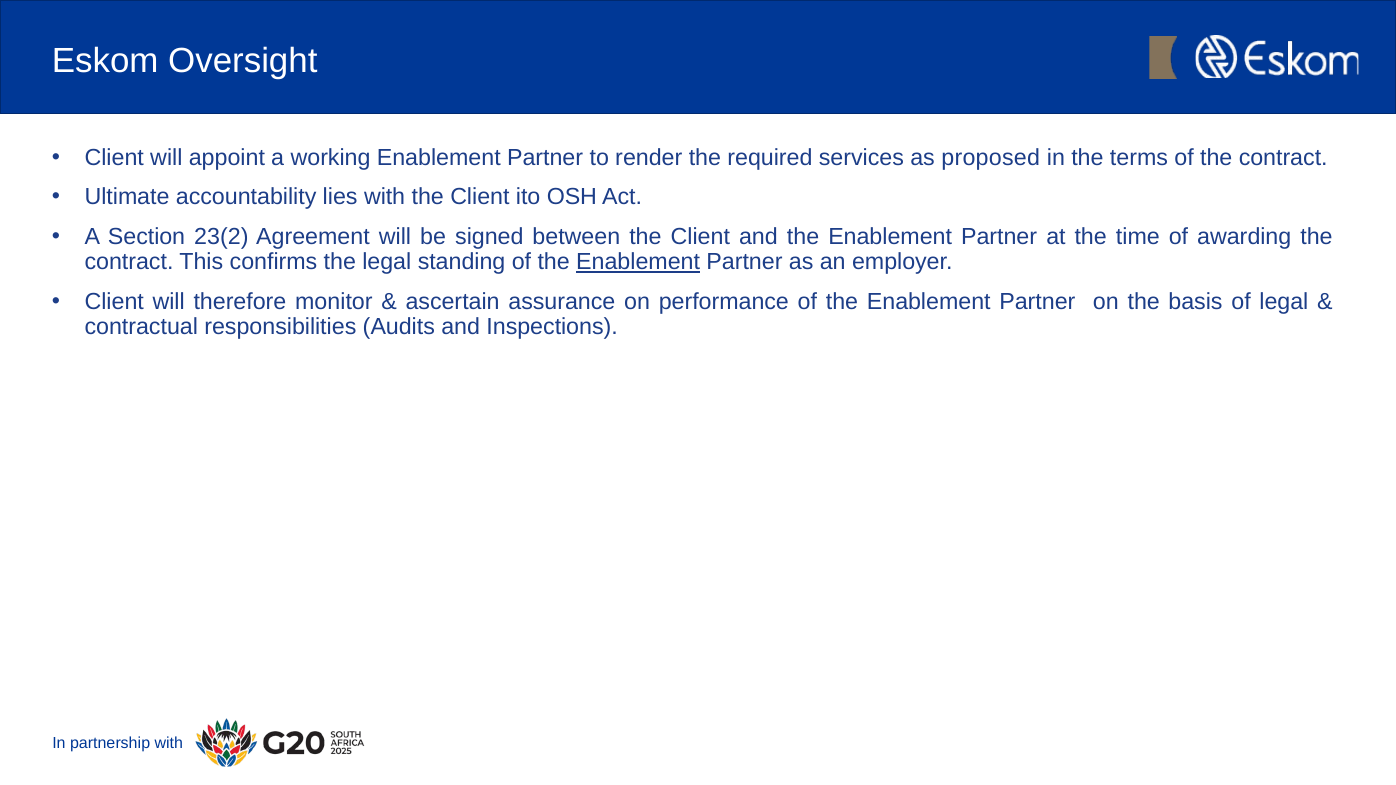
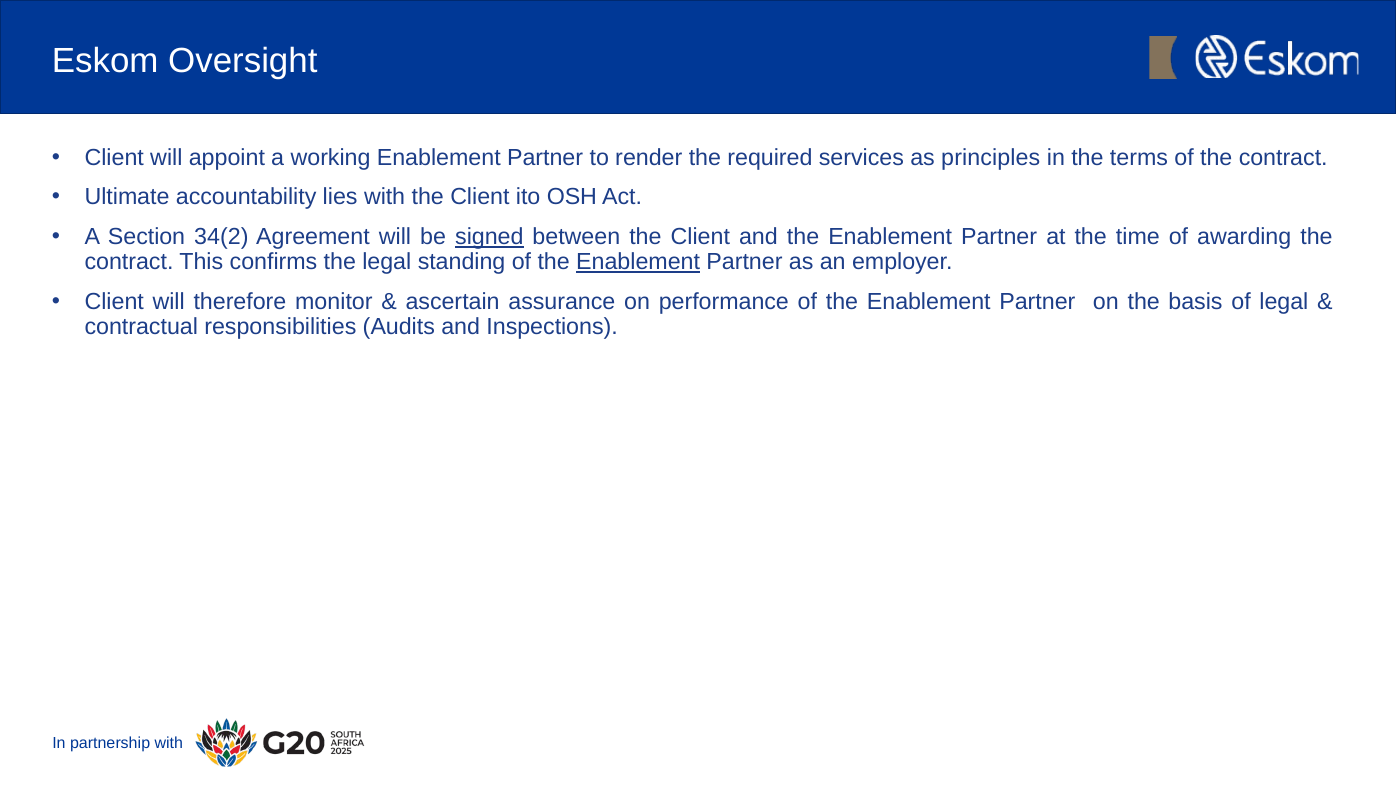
proposed: proposed -> principles (991, 158)
23(2: 23(2 -> 34(2 (221, 237)
signed underline: none -> present (489, 237)
